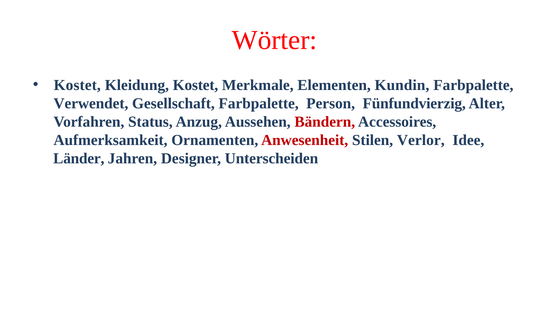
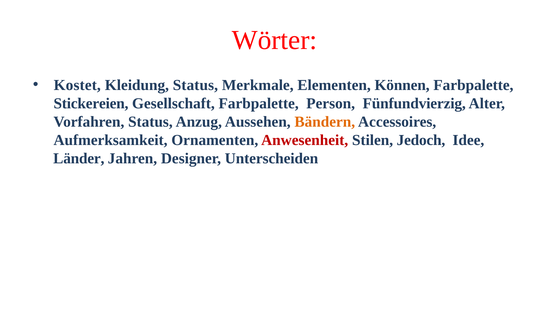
Kleidung Kostet: Kostet -> Status (195, 85)
Kundin: Kundin -> Können (402, 85)
Verwendet: Verwendet -> Stickereien (91, 103)
Bändern colour: red -> orange (325, 122)
Verlor: Verlor -> Jedoch (421, 140)
